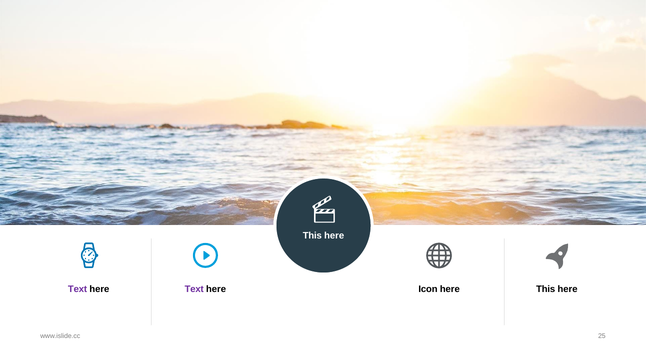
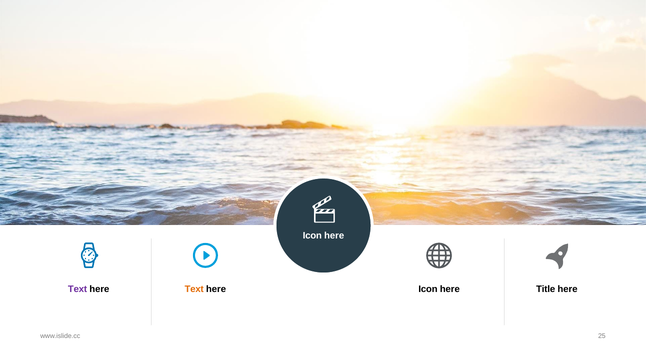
This: This -> Icon (312, 236)
Text colour: purple -> orange (194, 289)
This: This -> Title (546, 289)
